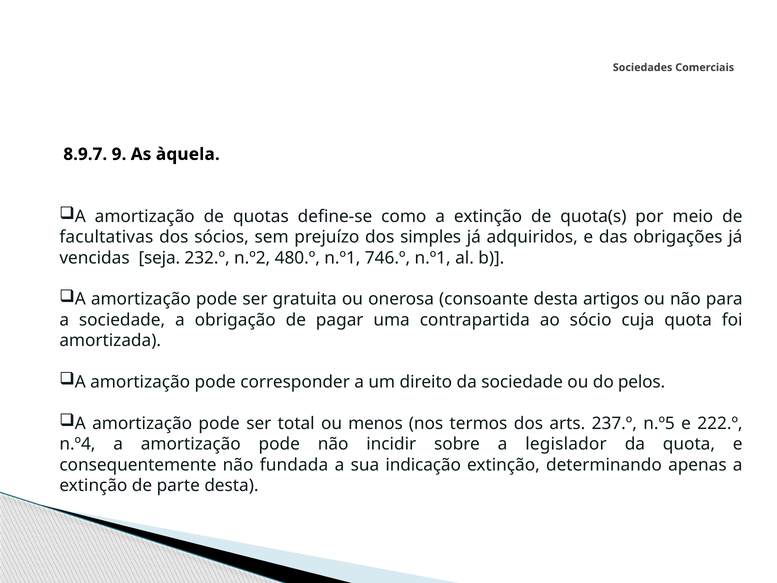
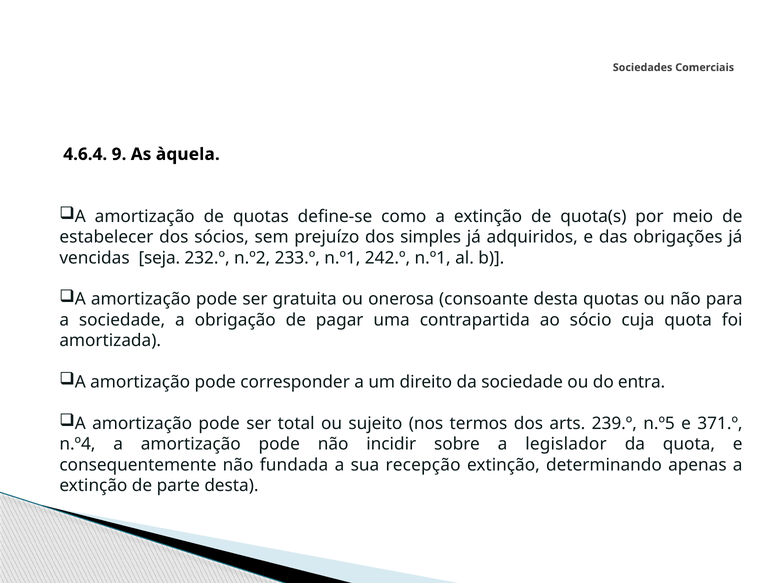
8.9.7: 8.9.7 -> 4.6.4 (85, 154)
facultativas: facultativas -> estabelecer (106, 237)
480.º: 480.º -> 233.º (297, 258)
746.º: 746.º -> 242.º (387, 258)
desta artigos: artigos -> quotas (611, 299)
pelos: pelos -> entra (642, 382)
menos: menos -> sujeito (375, 423)
237.º: 237.º -> 239.º (614, 423)
222.º: 222.º -> 371.º (720, 423)
indicação: indicação -> recepção (423, 465)
